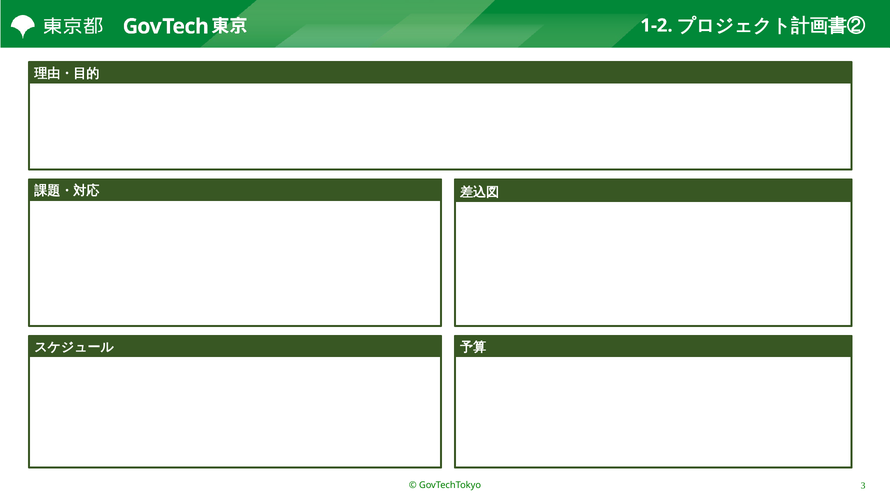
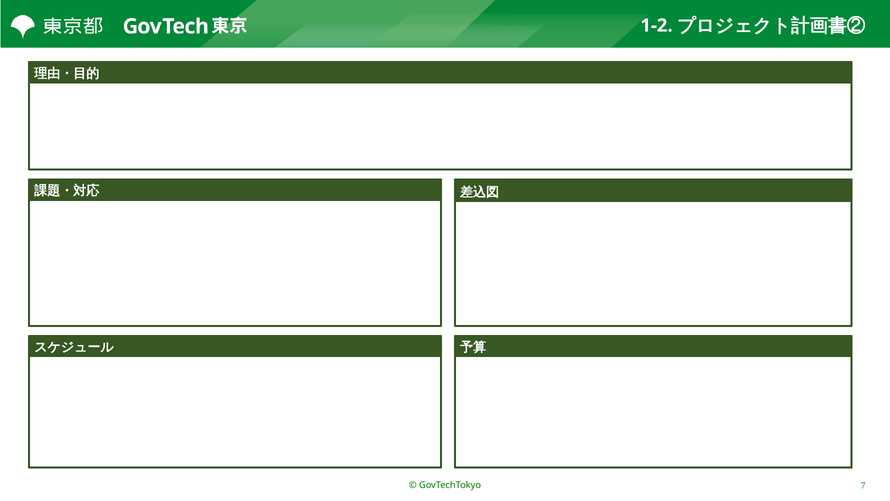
3: 3 -> 7 (863, 485)
